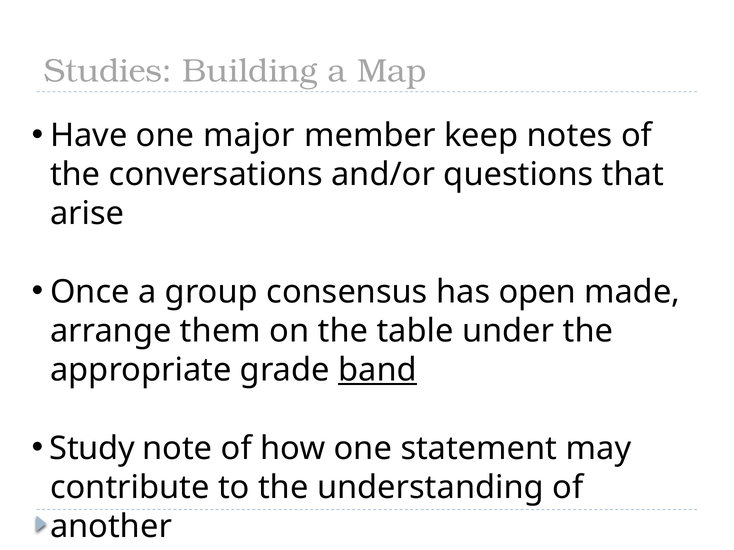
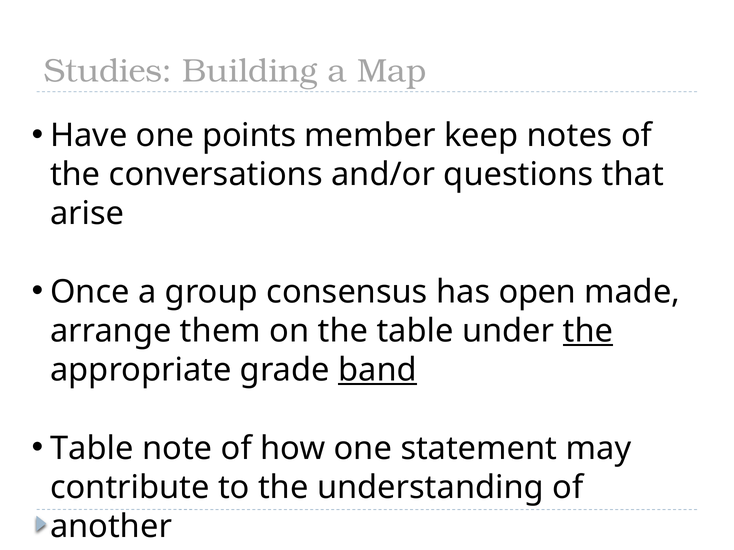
major: major -> points (249, 136)
the underline: none -> present (588, 331)
Study: Study -> Table (92, 449)
